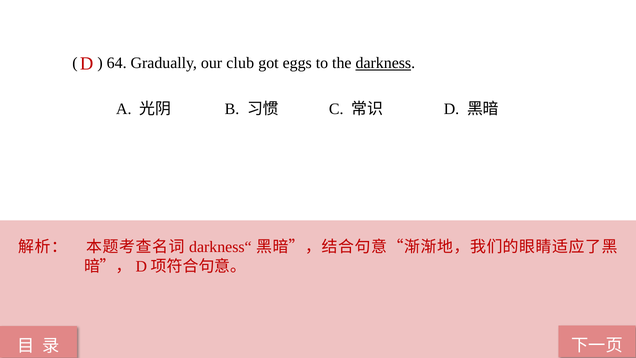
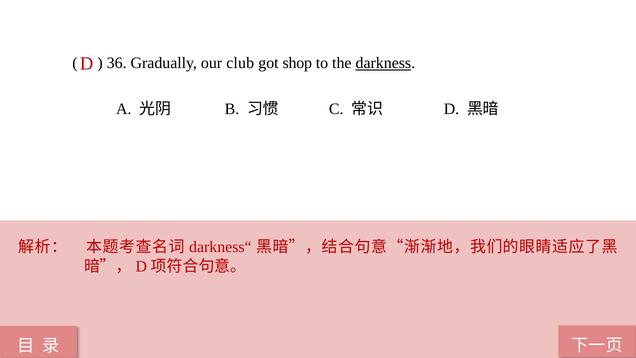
64: 64 -> 36 (117, 63)
eggs: eggs -> shop (297, 63)
